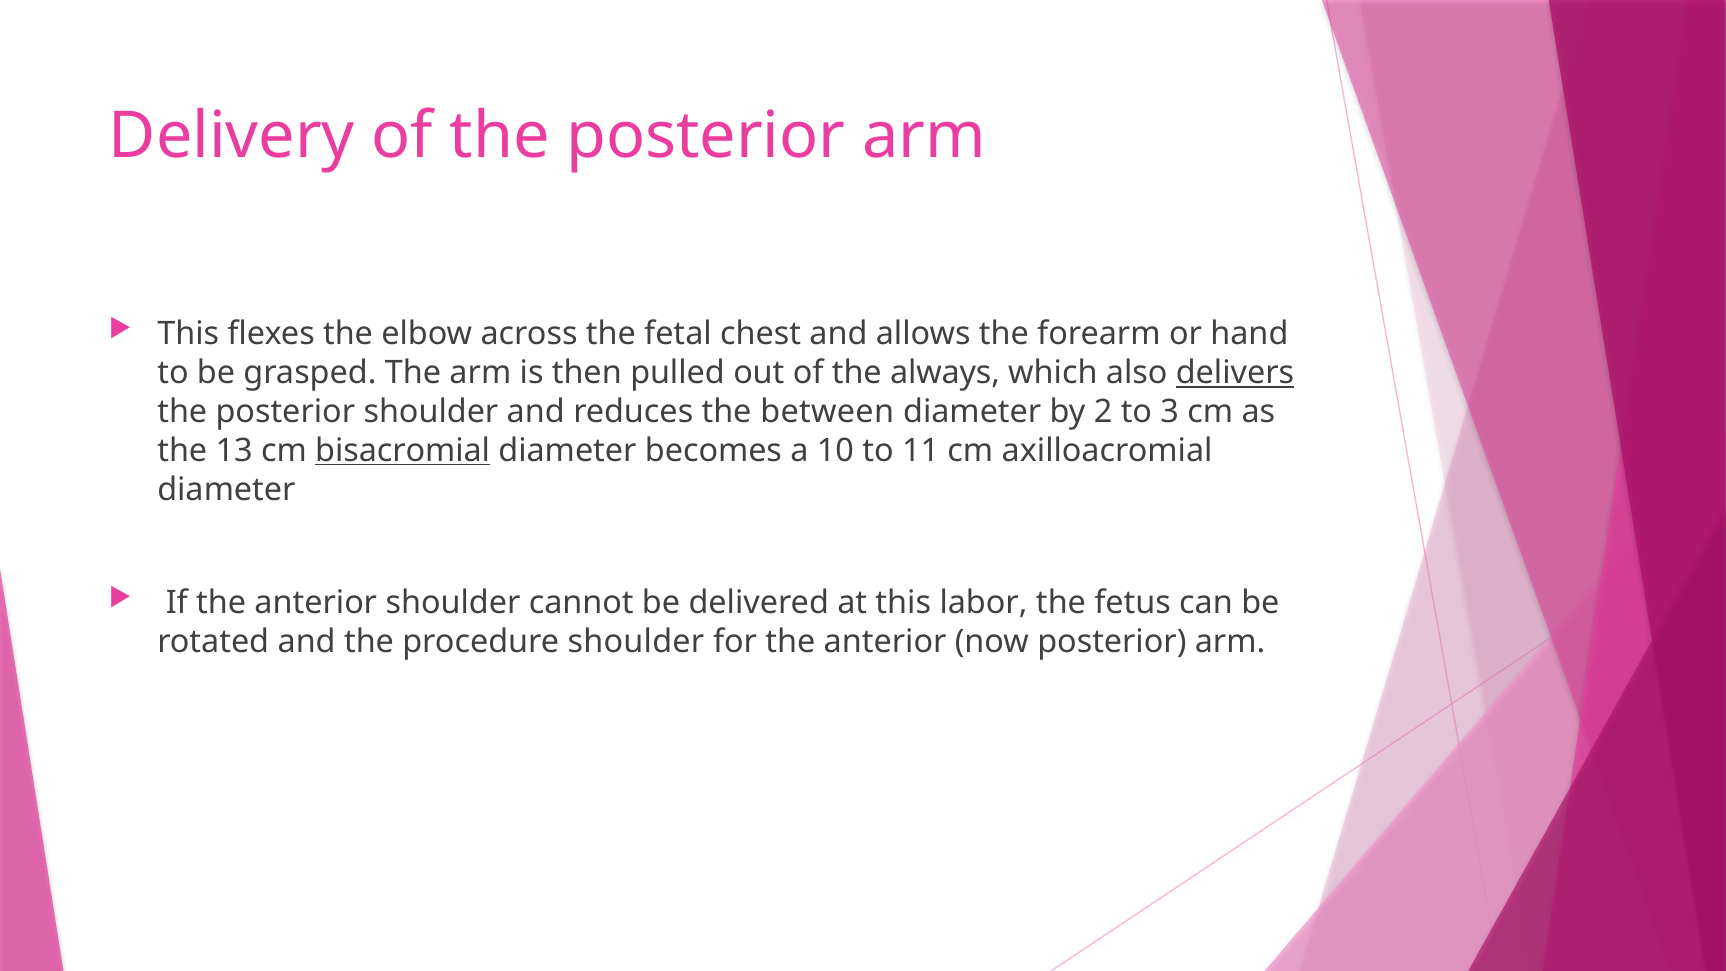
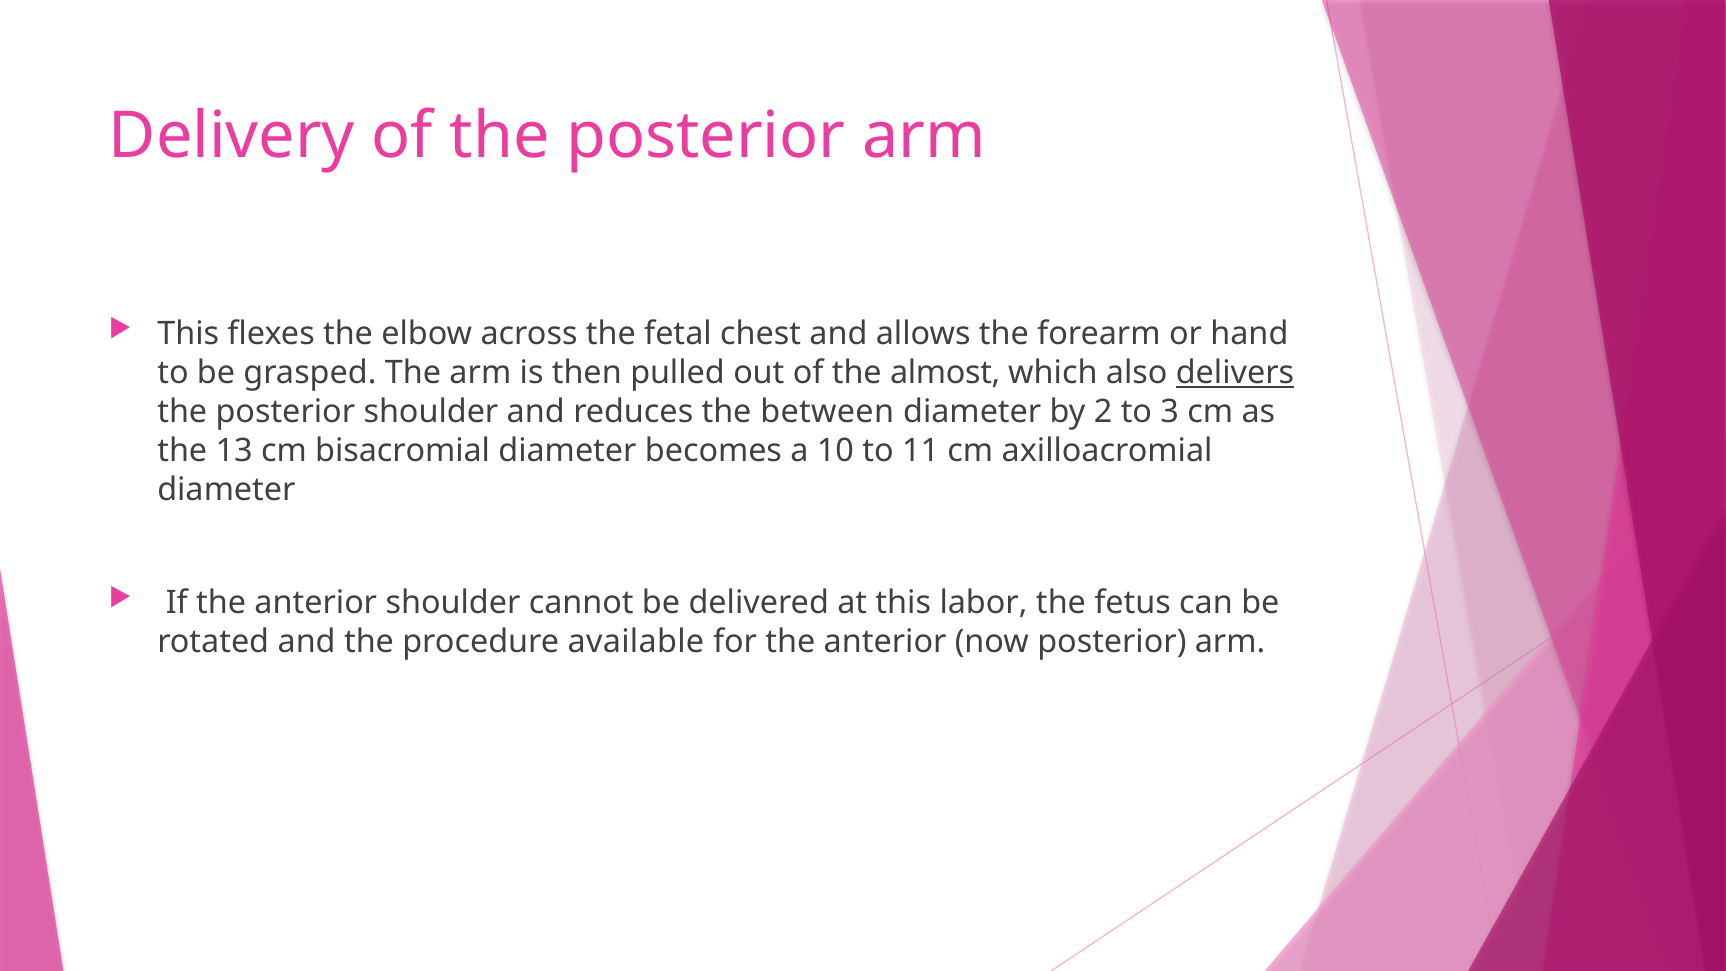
always: always -> almost (945, 373)
bisacromial underline: present -> none (403, 451)
procedure shoulder: shoulder -> available (636, 642)
